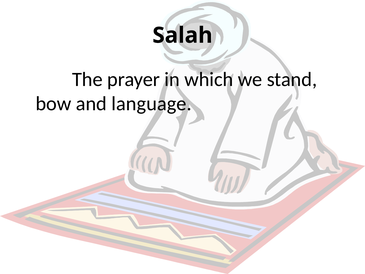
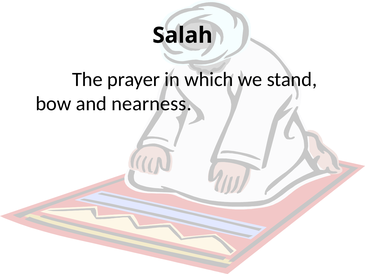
language: language -> nearness (152, 104)
